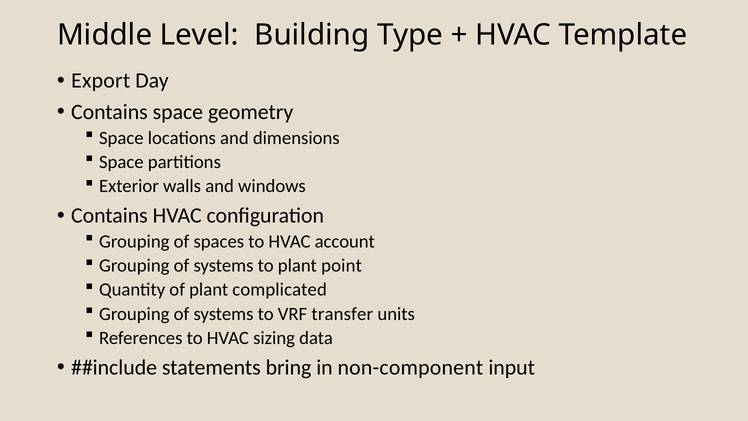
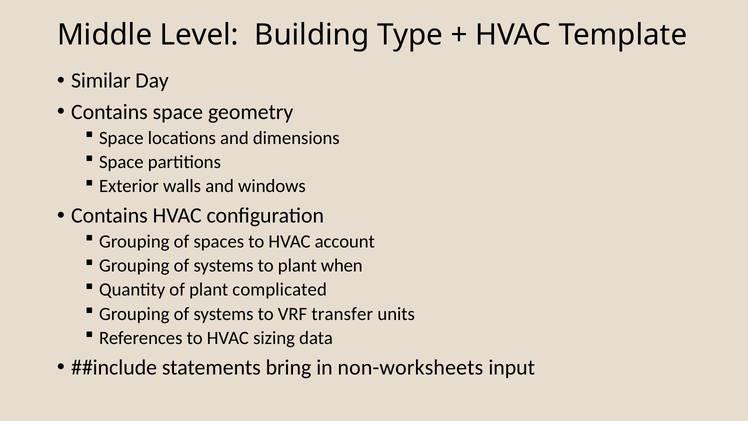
Export: Export -> Similar (101, 81)
point: point -> when (342, 265)
non-component: non-component -> non-worksheets (410, 367)
